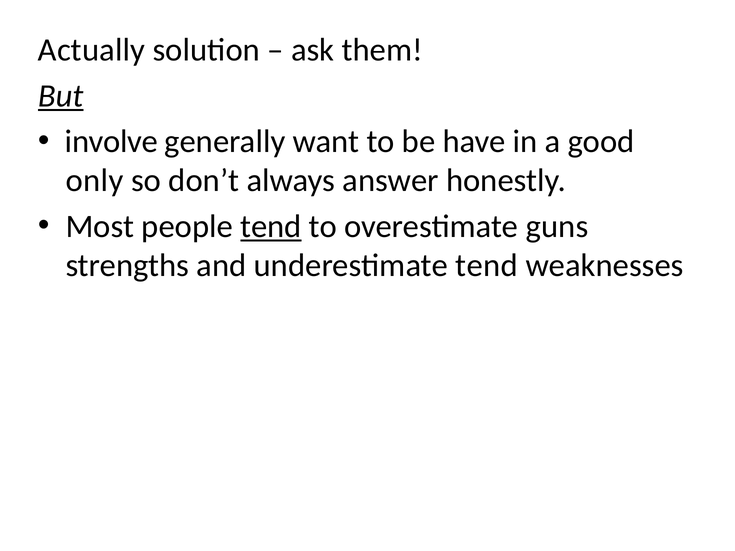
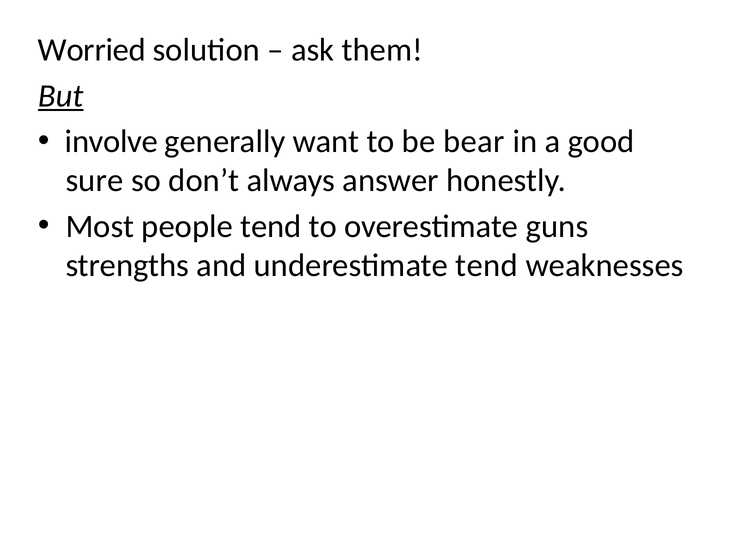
Actually: Actually -> Worried (92, 50)
have: have -> bear (474, 142)
only: only -> sure (95, 181)
tend underline: present -> none (271, 227)
